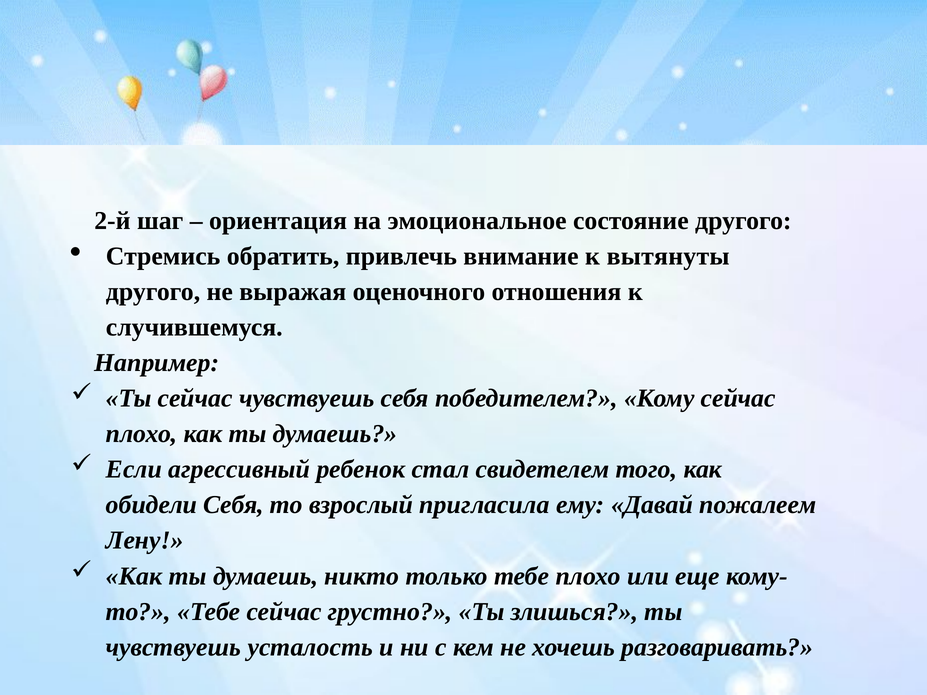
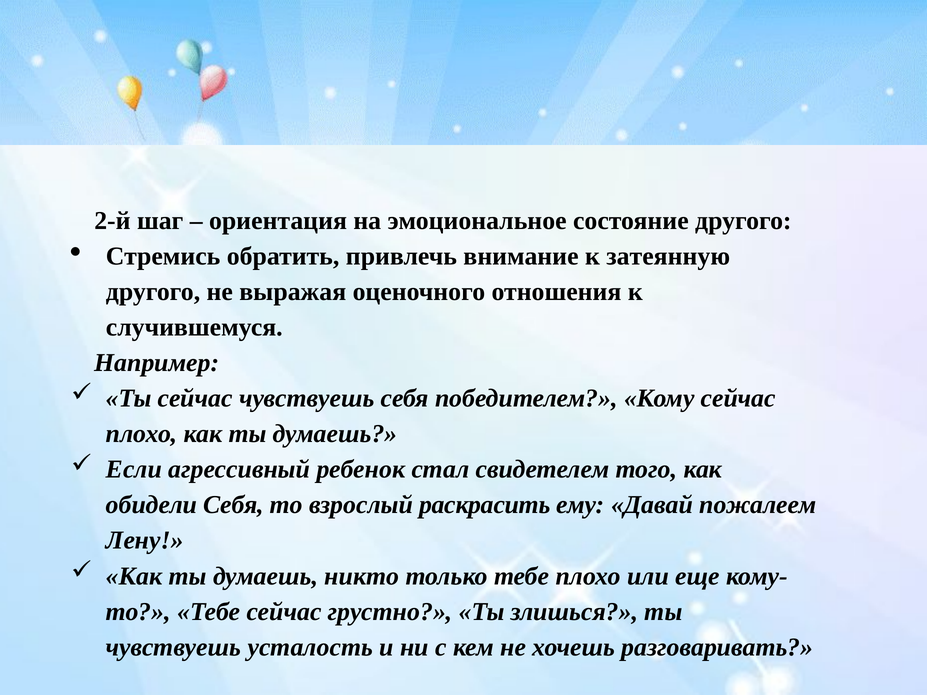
вытянуты: вытянуты -> затеянную (668, 256)
пригласила: пригласила -> раскрасить (485, 505)
